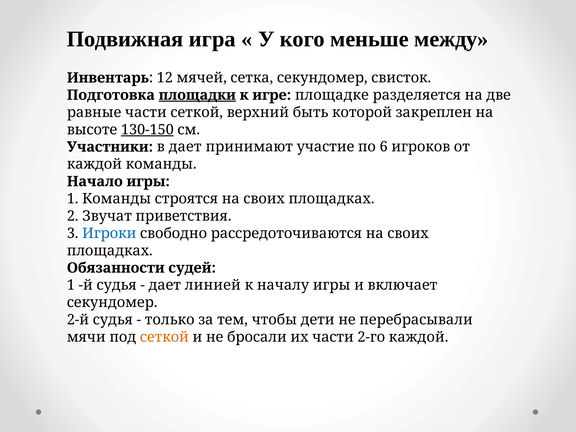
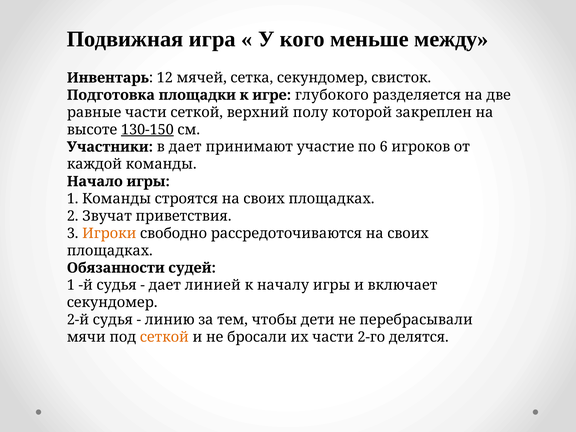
площадки underline: present -> none (197, 95)
площадке: площадке -> глубокого (332, 95)
быть: быть -> полу (310, 112)
Игроки colour: blue -> orange (109, 233)
только: только -> линию (170, 320)
2-го каждой: каждой -> делятся (419, 337)
